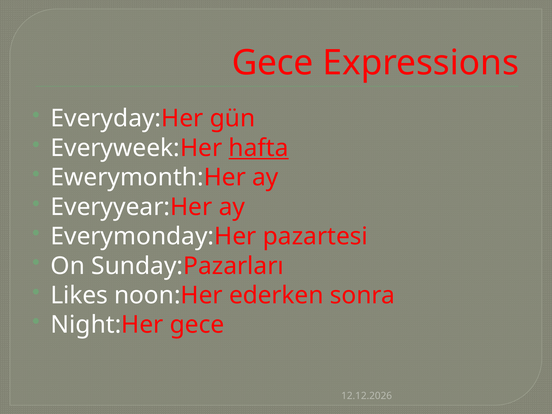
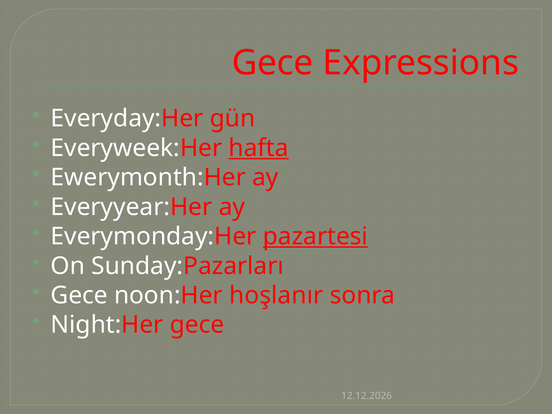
pazartesi underline: none -> present (315, 236)
Likes: Likes -> Gece (79, 295)
ederken: ederken -> hoşlanır (276, 295)
